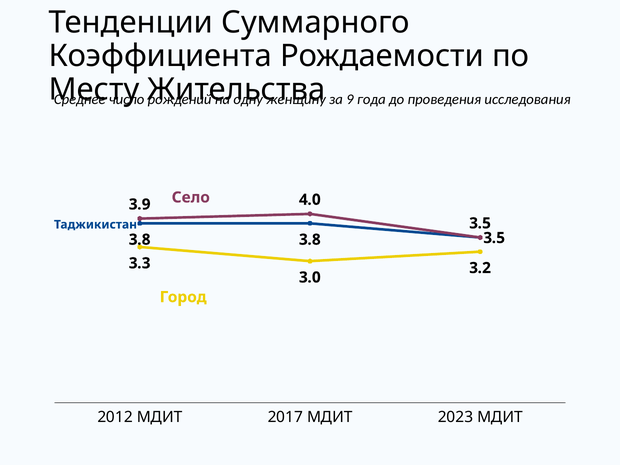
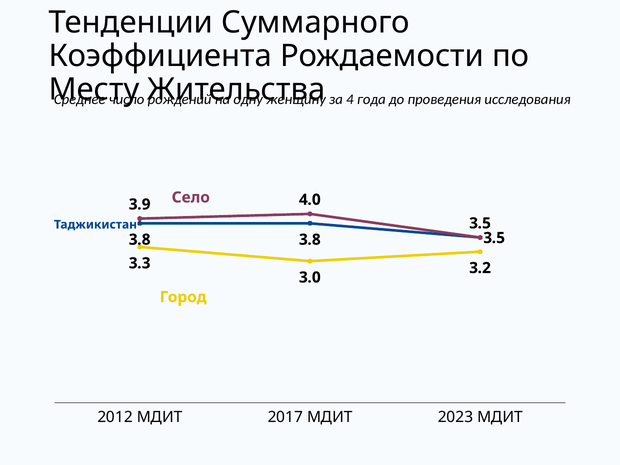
9: 9 -> 4 (350, 99)
